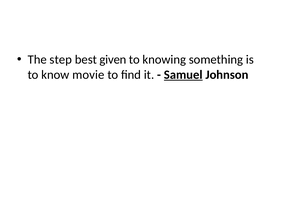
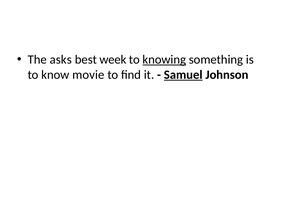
step: step -> asks (61, 60)
given: given -> week (113, 60)
knowing underline: none -> present (164, 60)
